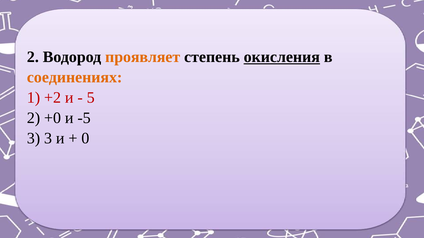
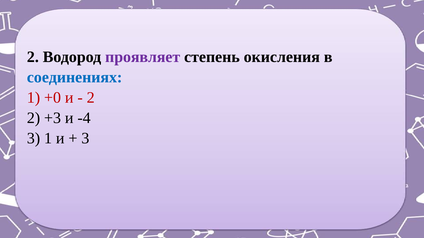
проявляет colour: orange -> purple (143, 57)
окисления underline: present -> none (282, 57)
соединениях colour: orange -> blue (75, 77)
+2: +2 -> +0 (53, 98)
5: 5 -> 2 (91, 98)
+0: +0 -> +3 (53, 118)
-5: -5 -> -4 (84, 118)
3 3: 3 -> 1 (48, 139)
0: 0 -> 3 (85, 139)
